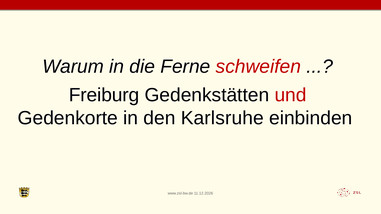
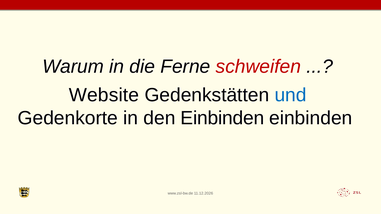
Freiburg: Freiburg -> Website (104, 95)
und colour: red -> blue (291, 95)
den Karlsruhe: Karlsruhe -> Einbinden (222, 118)
